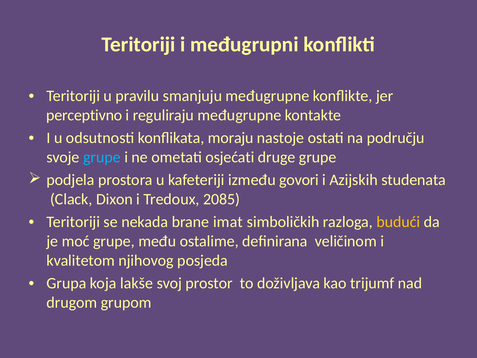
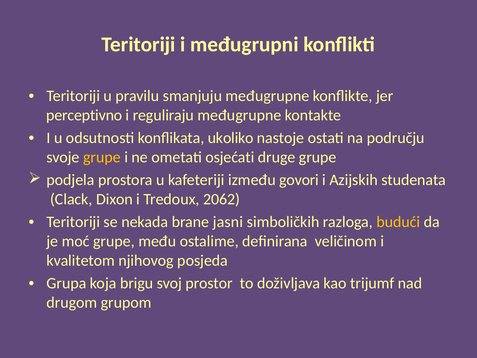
moraju: moraju -> ukoliko (231, 138)
grupe colour: light blue -> yellow (102, 157)
2085: 2085 -> 2062 (222, 199)
imat: imat -> jasni (228, 222)
lakše: lakše -> brigu (137, 283)
